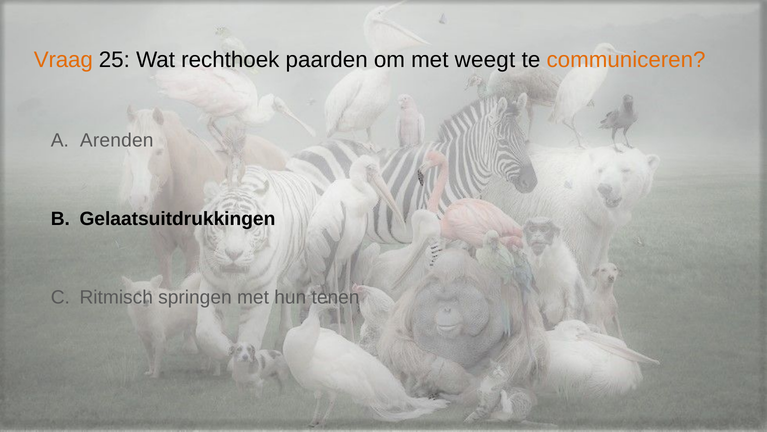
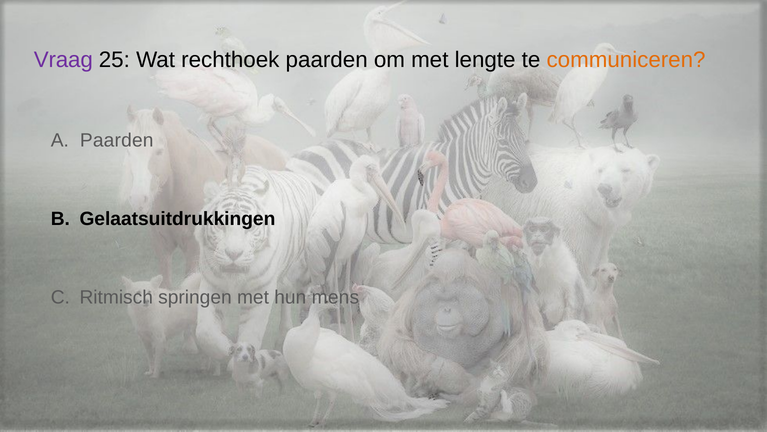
Vraag colour: orange -> purple (63, 60)
weegt: weegt -> lengte (485, 60)
Arenden: Arenden -> Paarden (117, 140)
tenen: tenen -> mens (335, 297)
